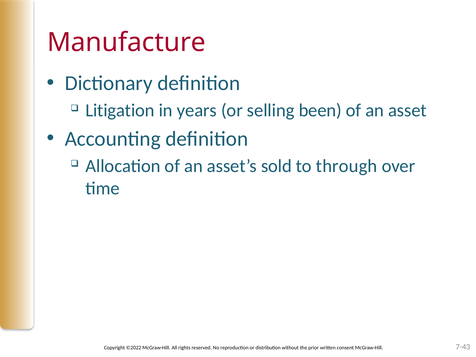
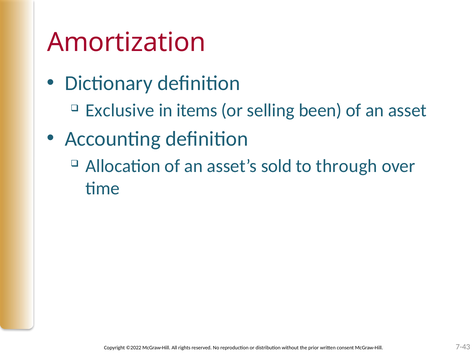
Manufacture: Manufacture -> Amortization (126, 42)
Litigation: Litigation -> Exclusive (120, 110)
years: years -> items (197, 110)
